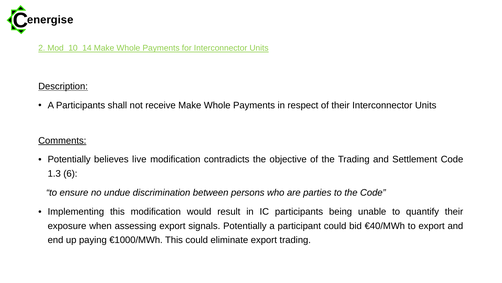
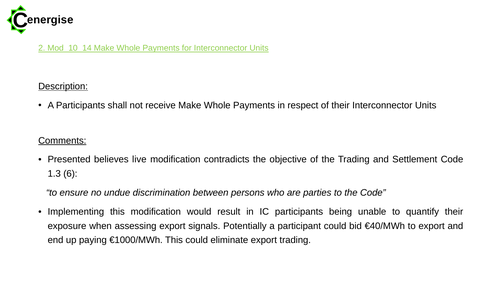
Potentially: Potentially -> Presented (69, 159)
